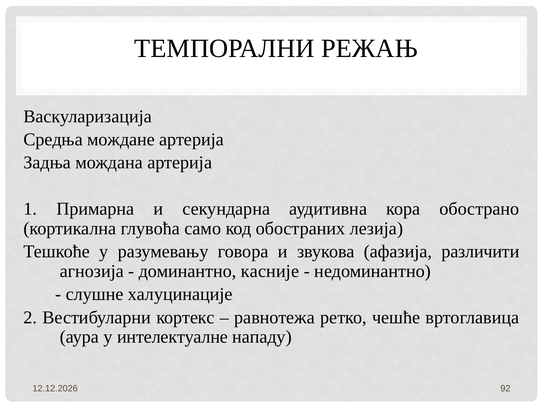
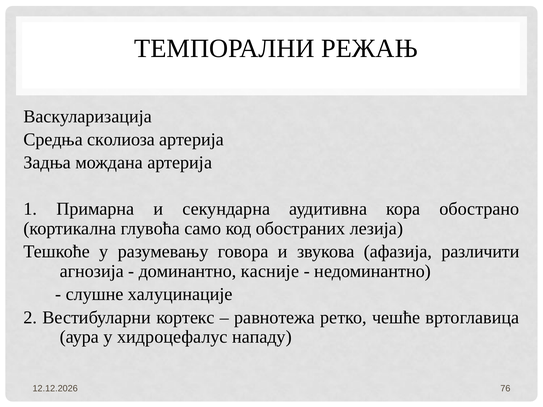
мождане: мождане -> сколиоза (121, 140)
интелектуалне: интелектуалне -> хидроцефалус (172, 337)
92: 92 -> 76 (505, 389)
